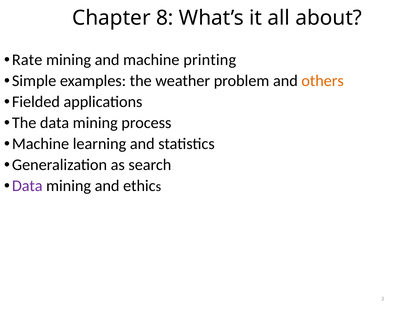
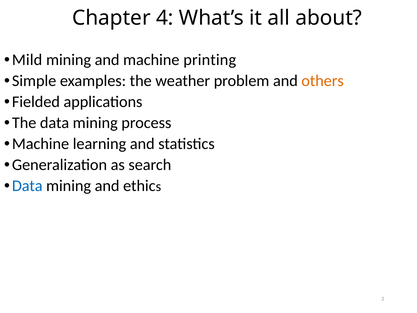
8: 8 -> 4 (165, 18)
Rate: Rate -> Mild (27, 60)
Data colour: purple -> blue (27, 186)
